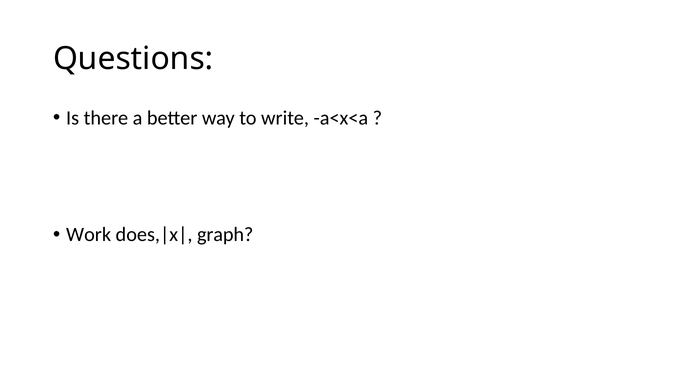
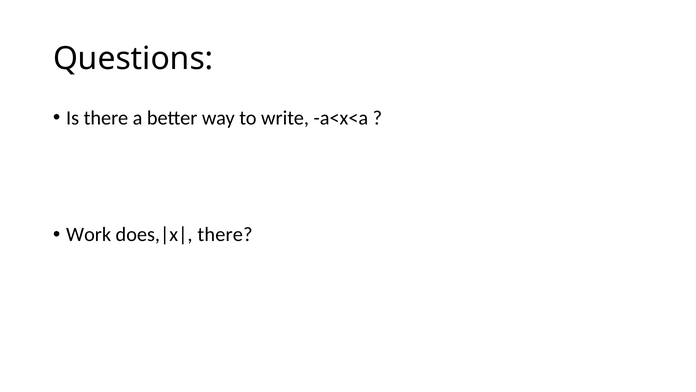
graph: graph -> there (225, 234)
